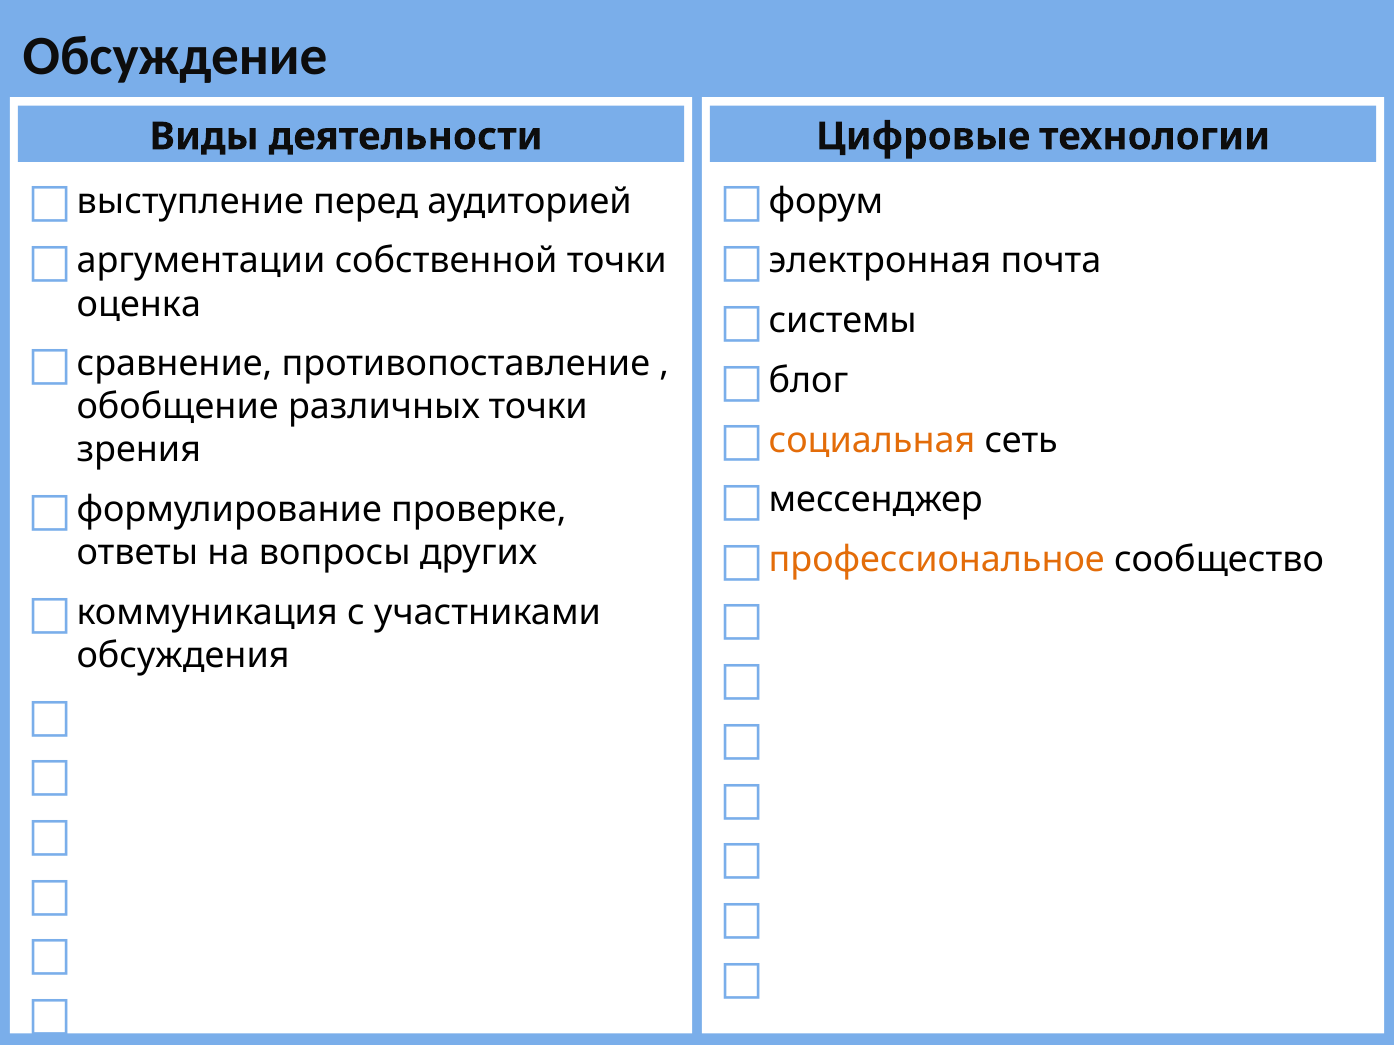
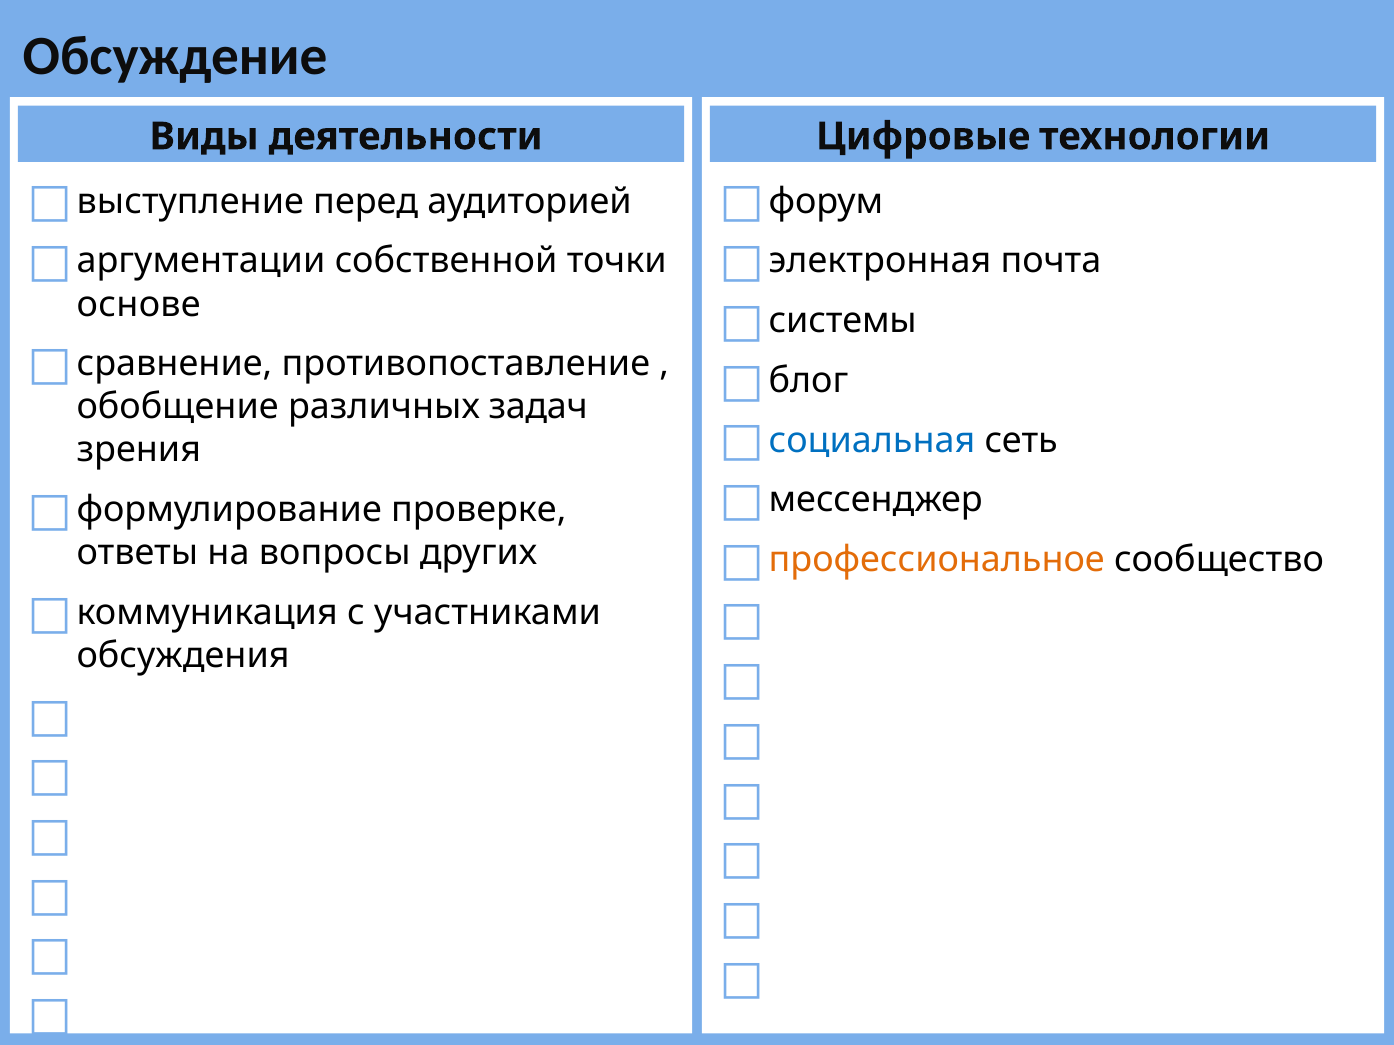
оценка: оценка -> основе (139, 304)
различных точки: точки -> задач (538, 407)
социальная colour: orange -> blue (872, 440)
